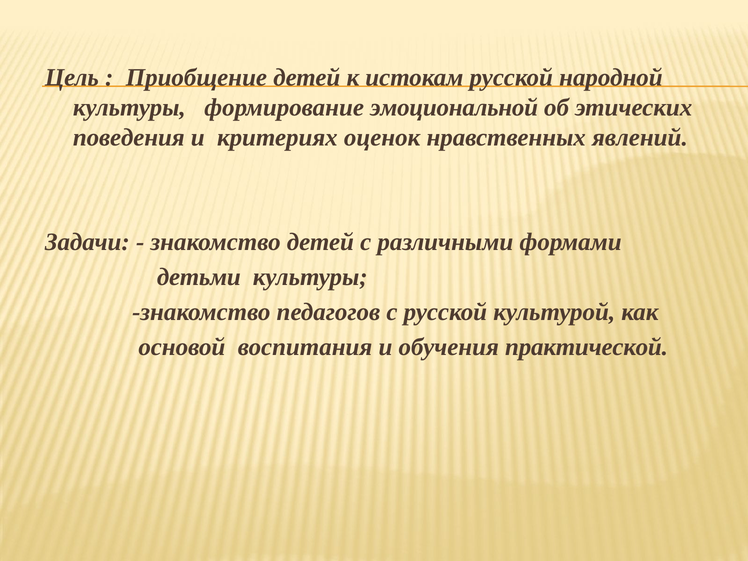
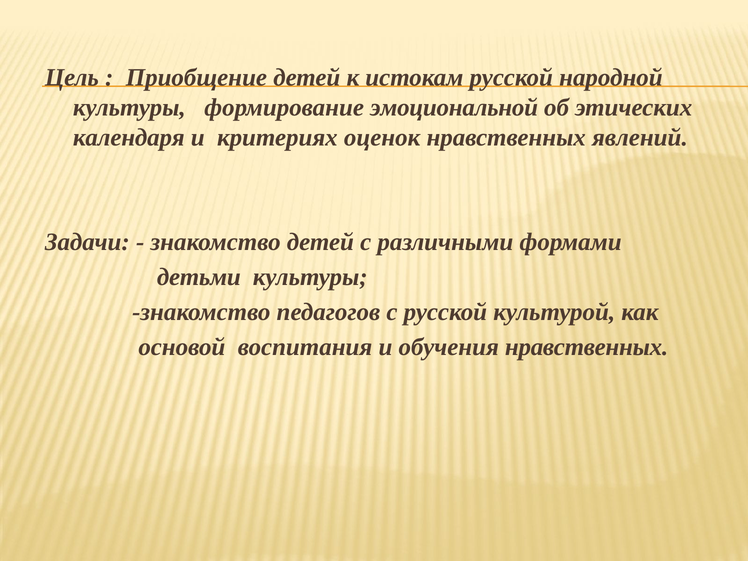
поведения: поведения -> календаря (129, 137)
обучения практической: практической -> нравственных (587, 347)
